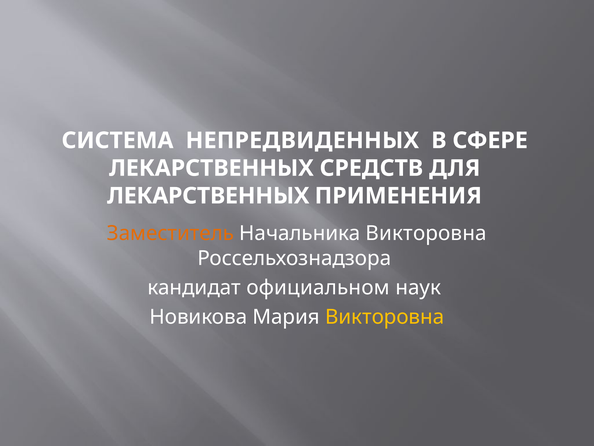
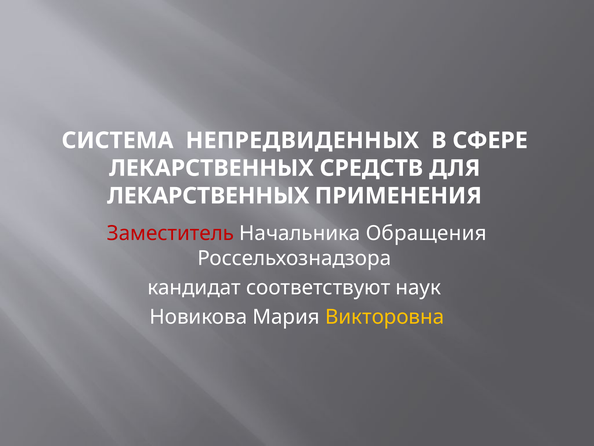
Заместитель colour: orange -> red (170, 233)
Начальника Викторовна: Викторовна -> Обращения (426, 233)
официальном: официальном -> соответствуют (318, 287)
